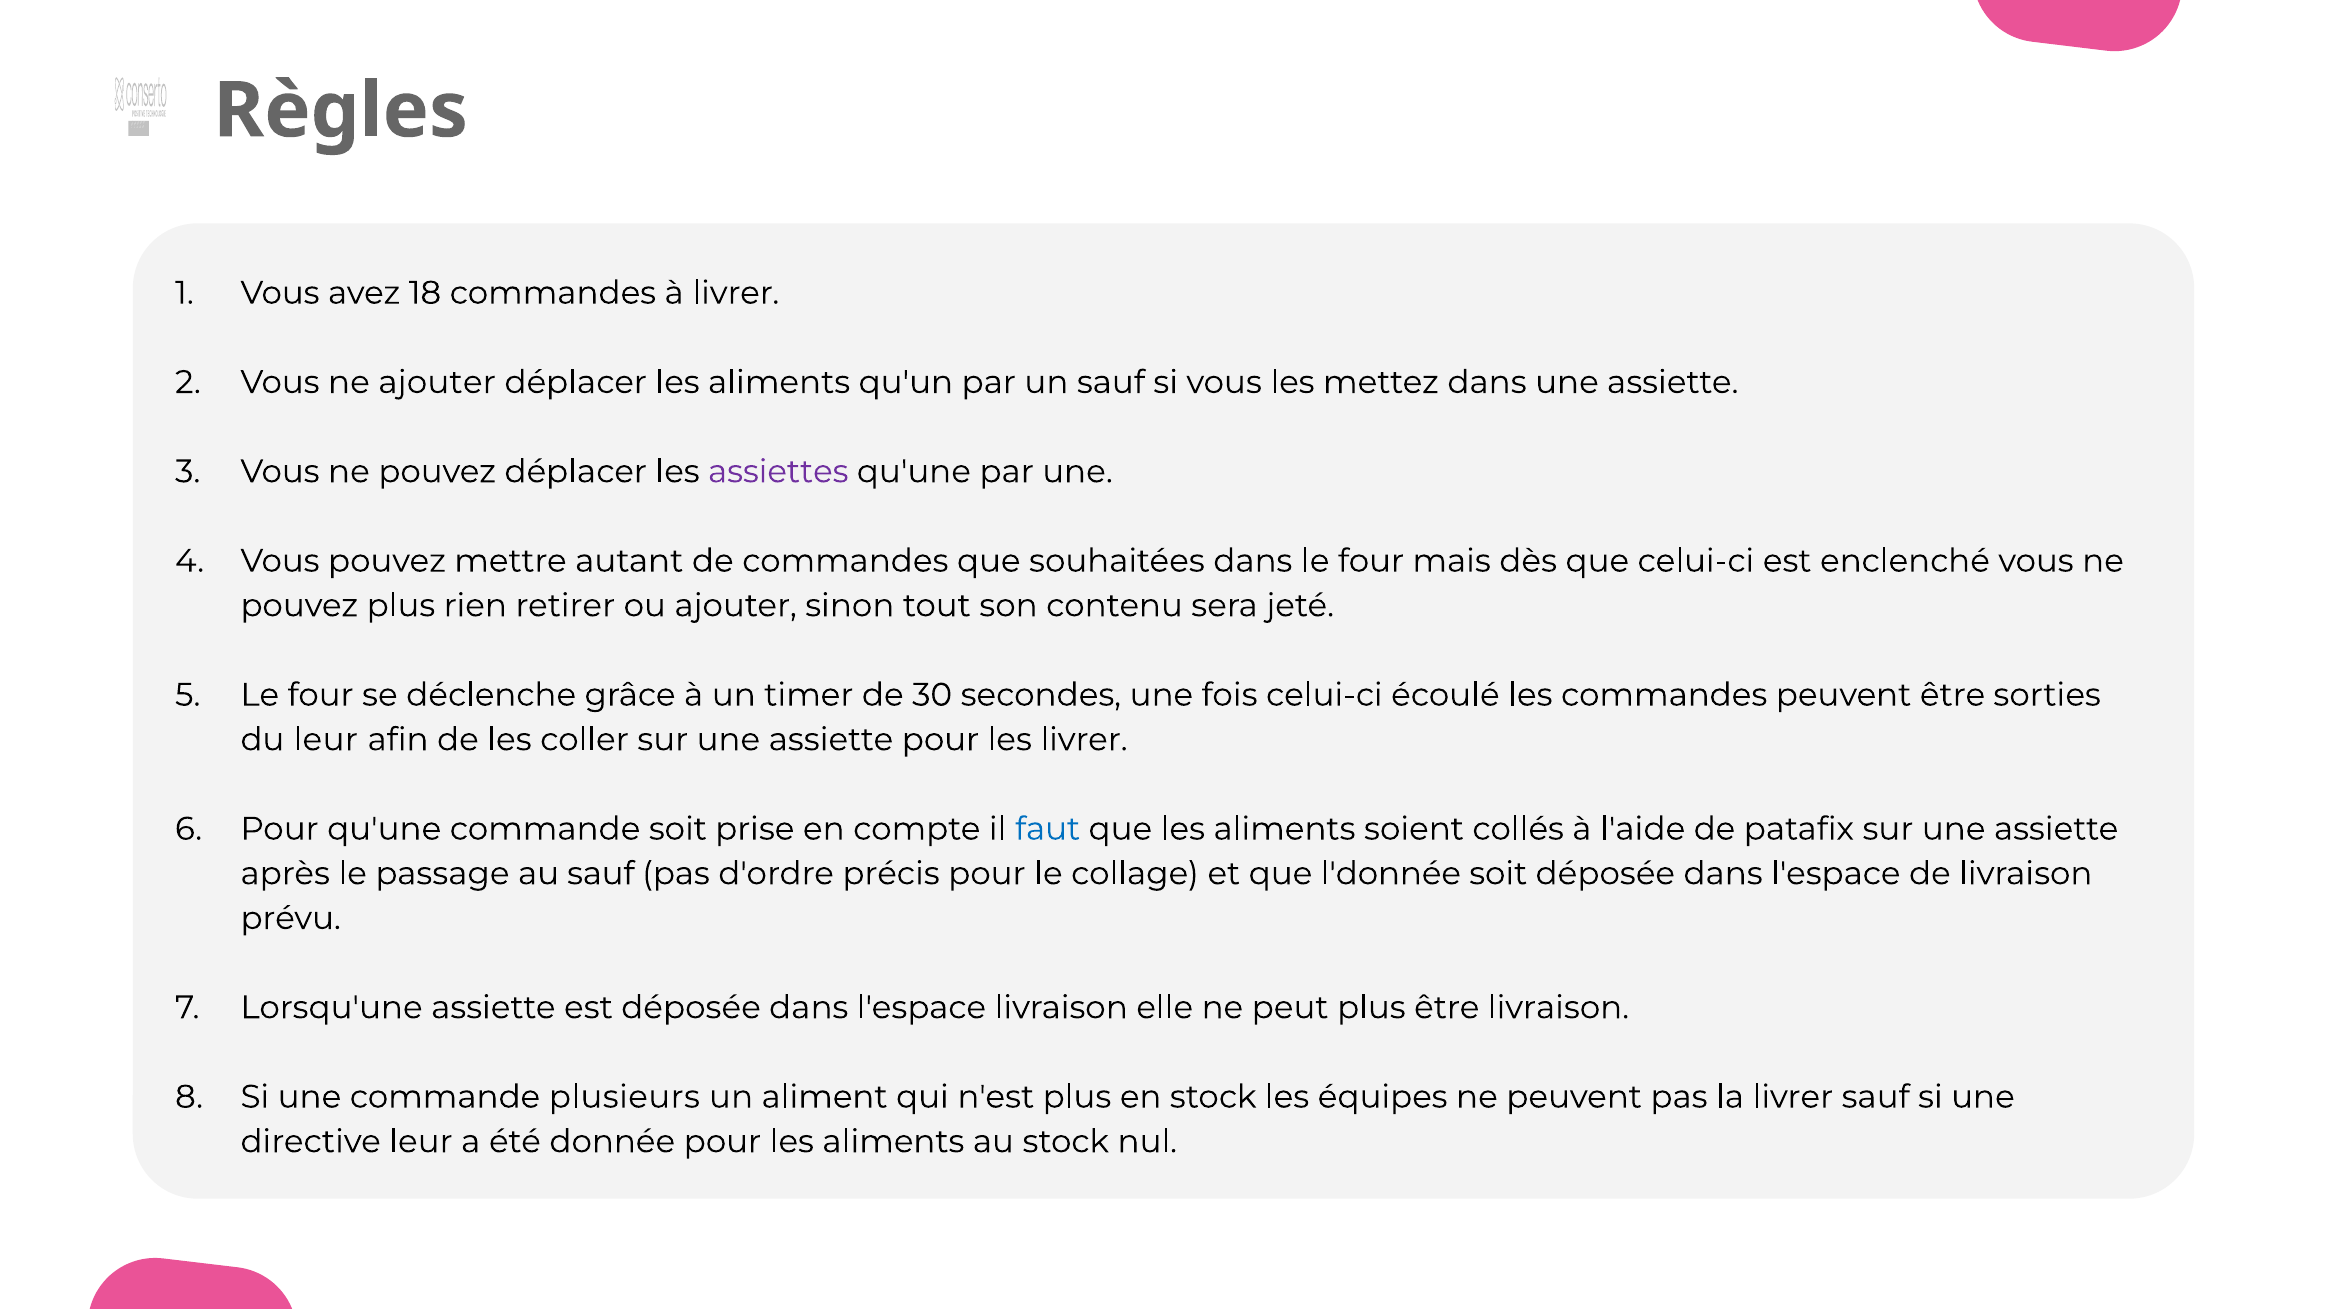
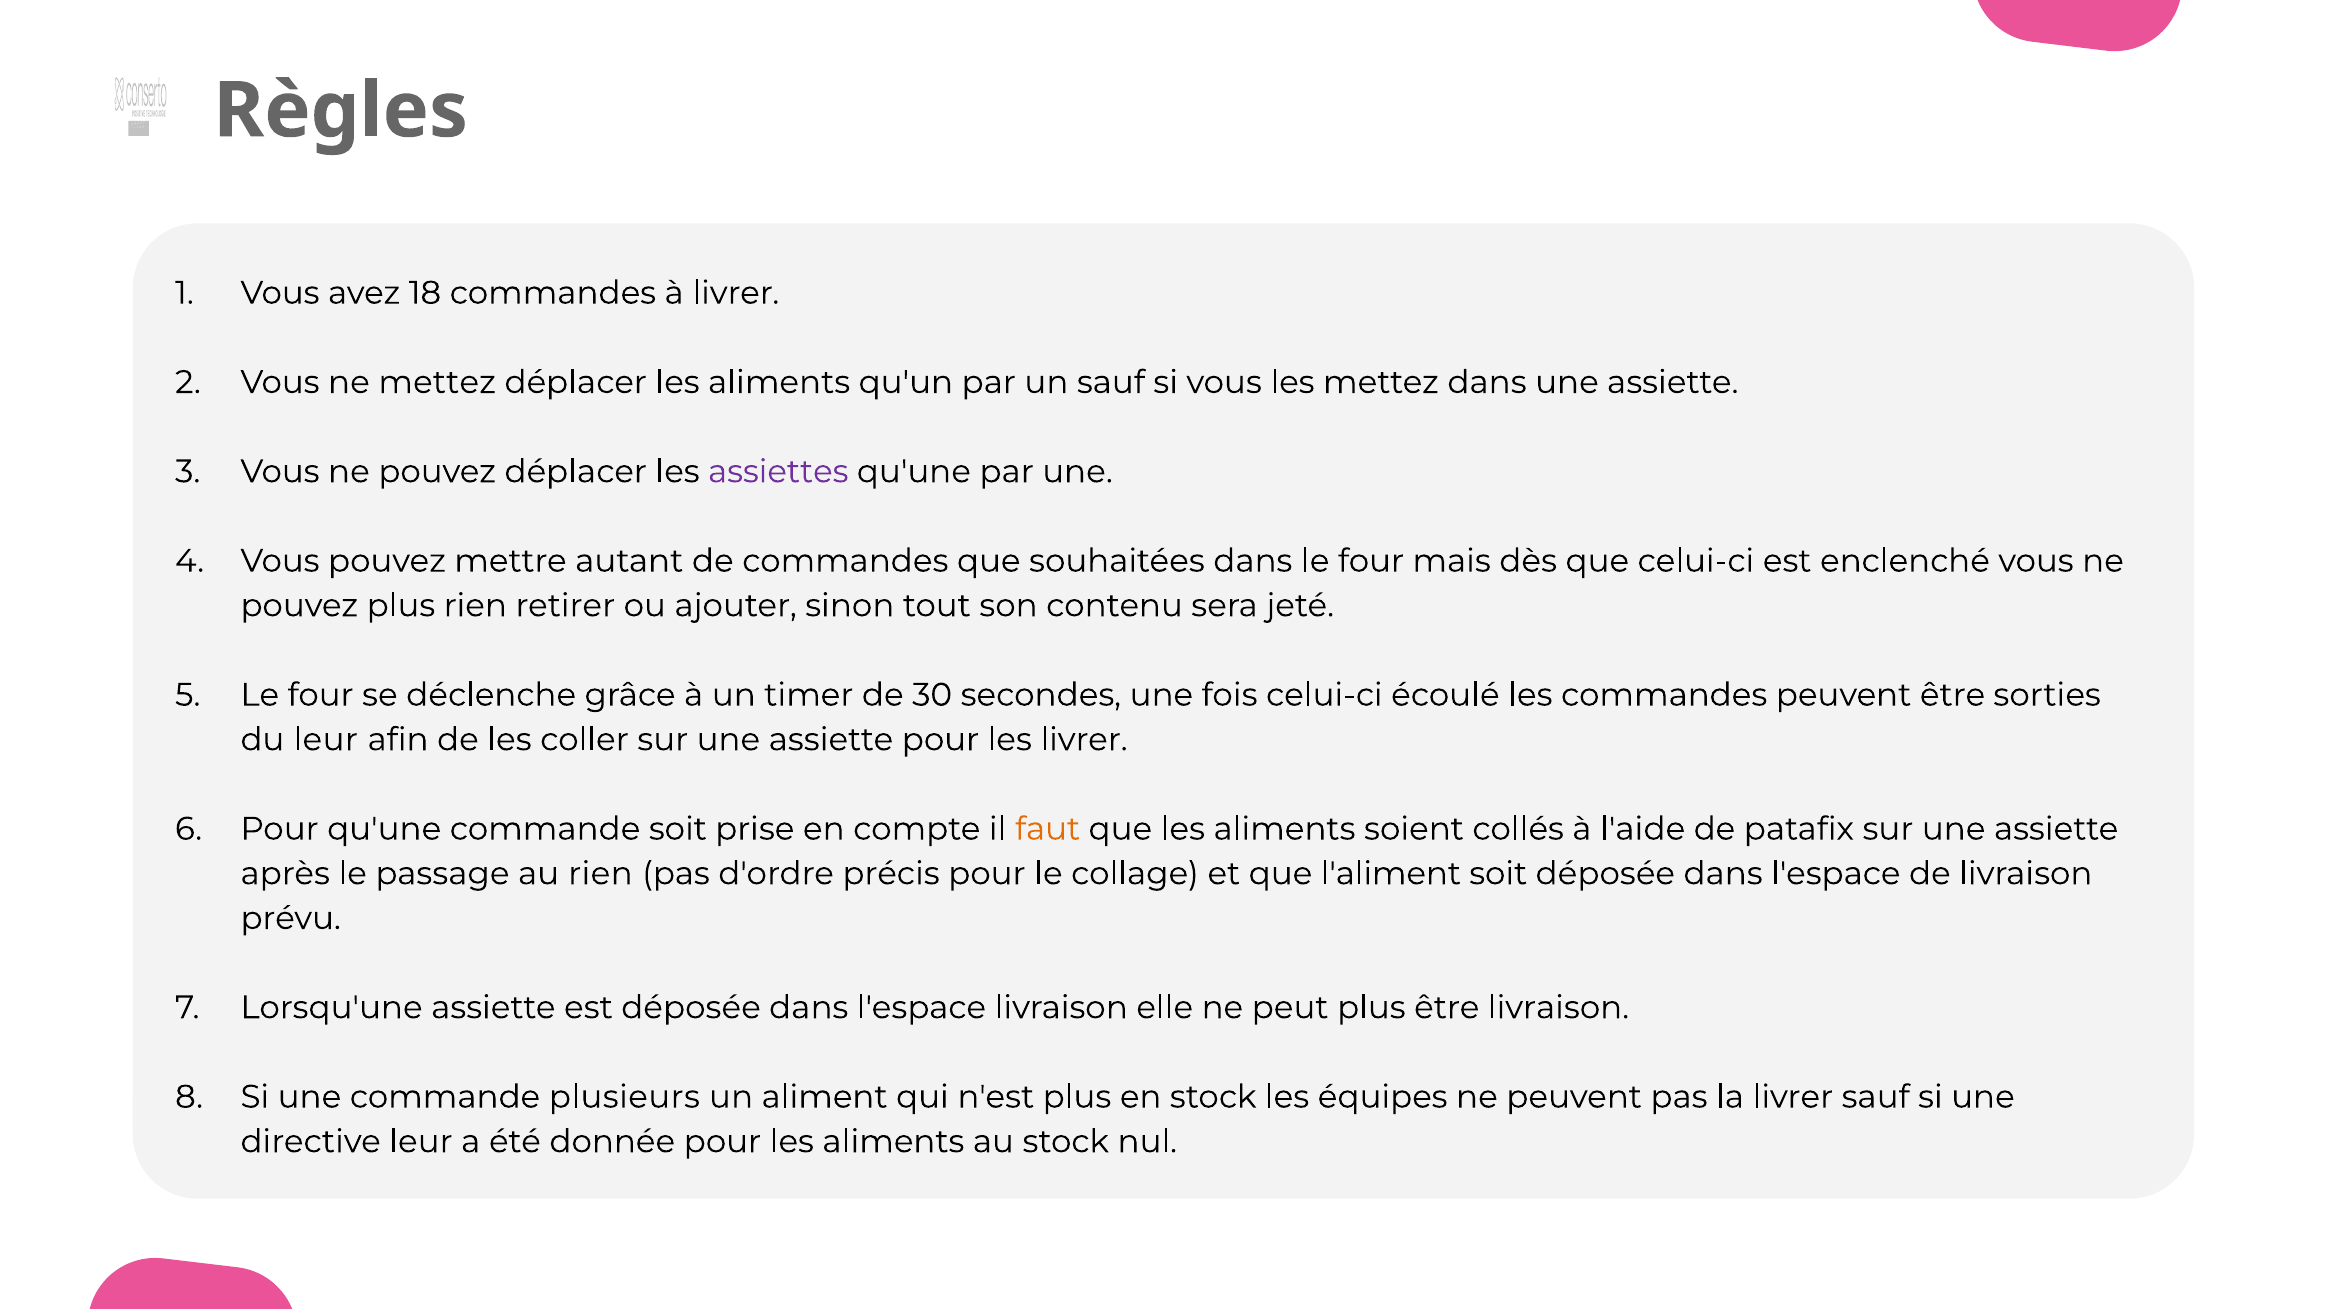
ne ajouter: ajouter -> mettez (437, 382)
faut colour: blue -> orange (1048, 829)
au sauf: sauf -> rien (600, 874)
l'donnée: l'donnée -> l'aliment (1391, 874)
